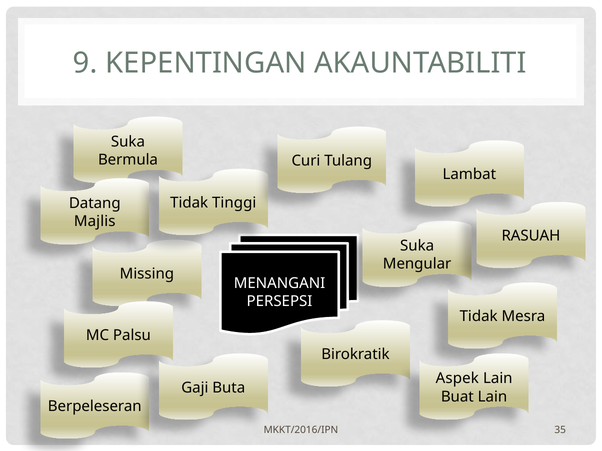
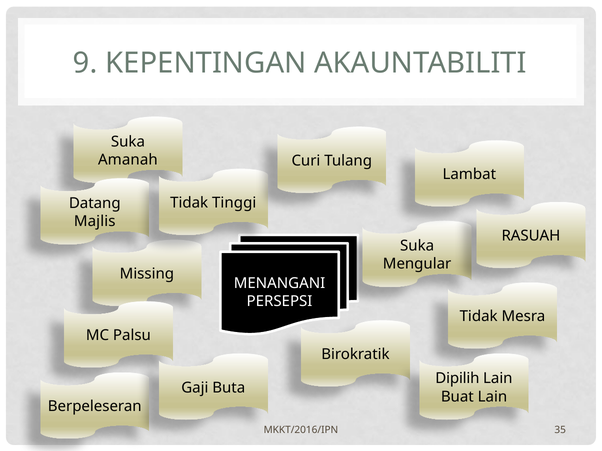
Bermula: Bermula -> Amanah (128, 160)
Aspek: Aspek -> Dipilih (457, 379)
